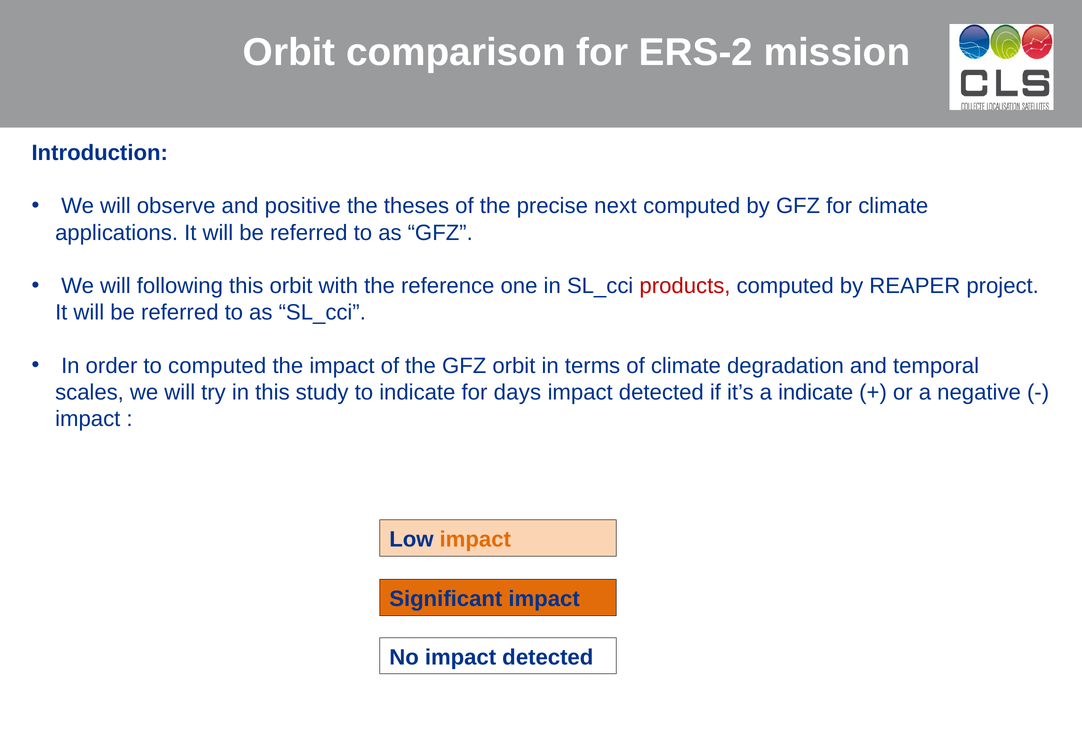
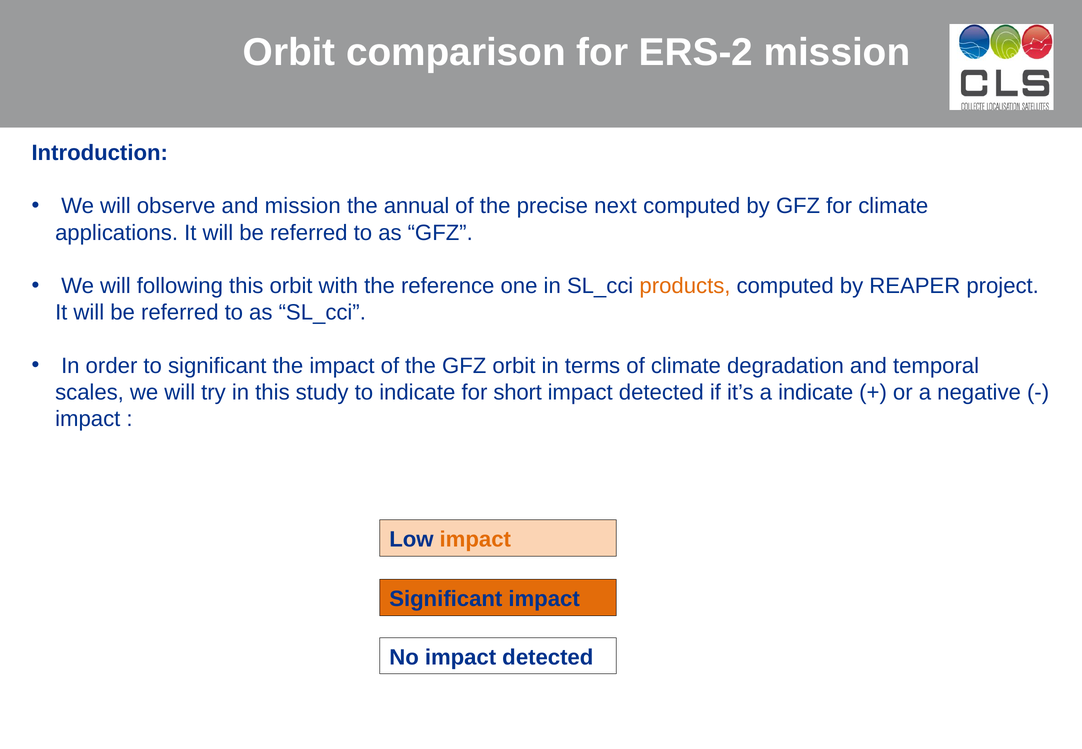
and positive: positive -> mission (303, 206)
theses: theses -> annual (417, 206)
products colour: red -> orange (685, 286)
to computed: computed -> significant (217, 366)
days: days -> short (518, 392)
